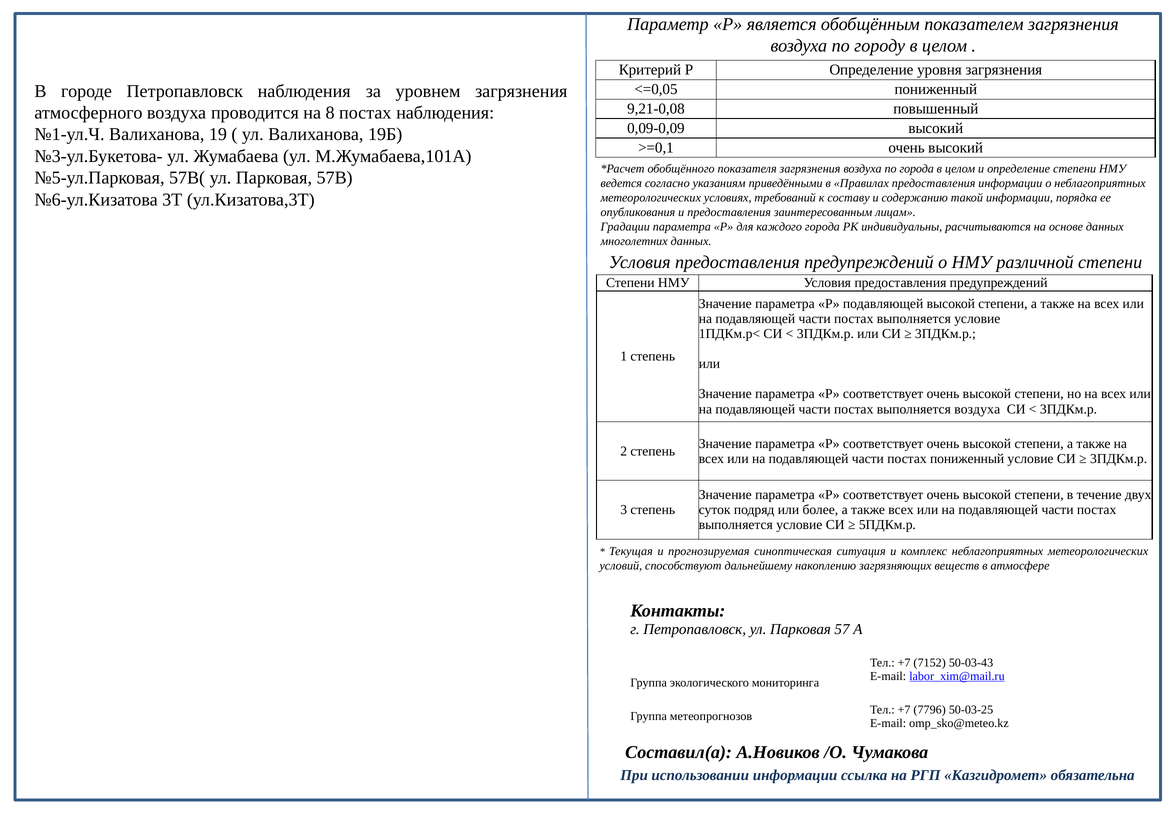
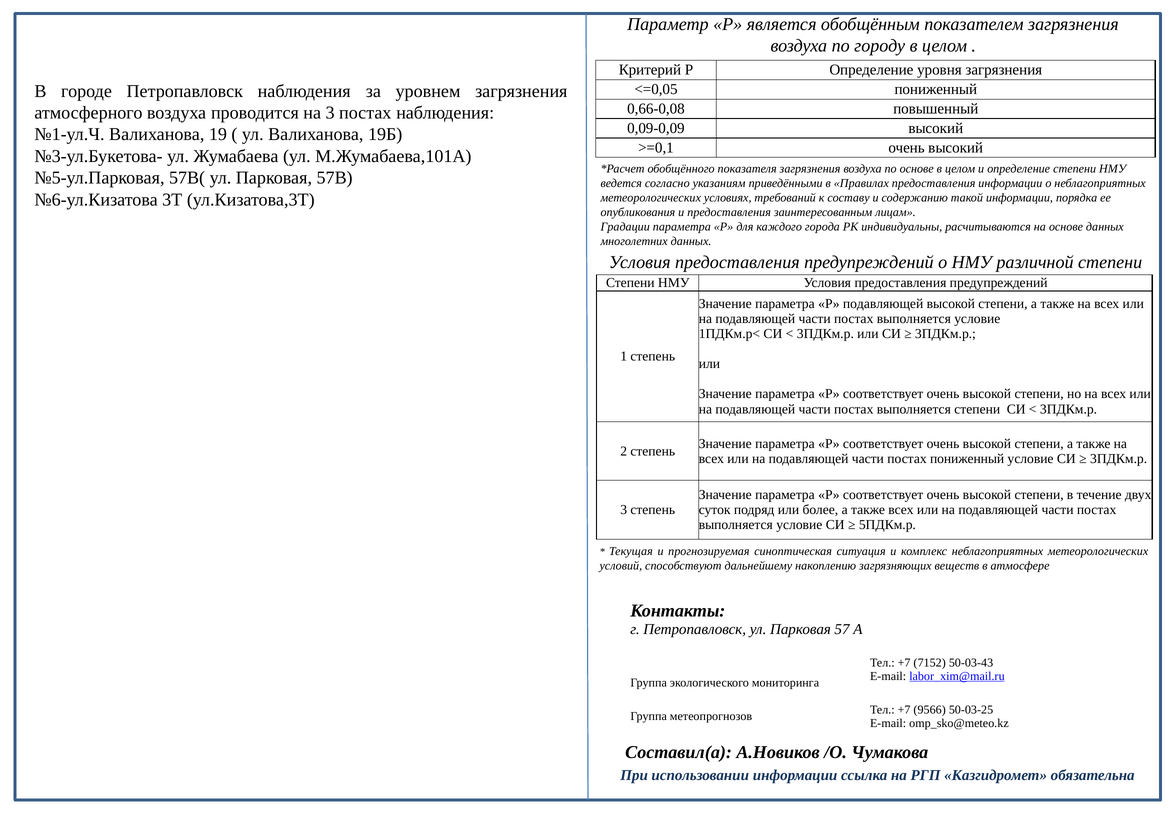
9,21-0,08: 9,21-0,08 -> 0,66-0,08 (656, 109)
на 8: 8 -> 3 (330, 113)
по города: города -> основе (917, 169)
выполняется воздуха: воздуха -> степени (977, 409)
7796: 7796 -> 9566 (930, 710)
